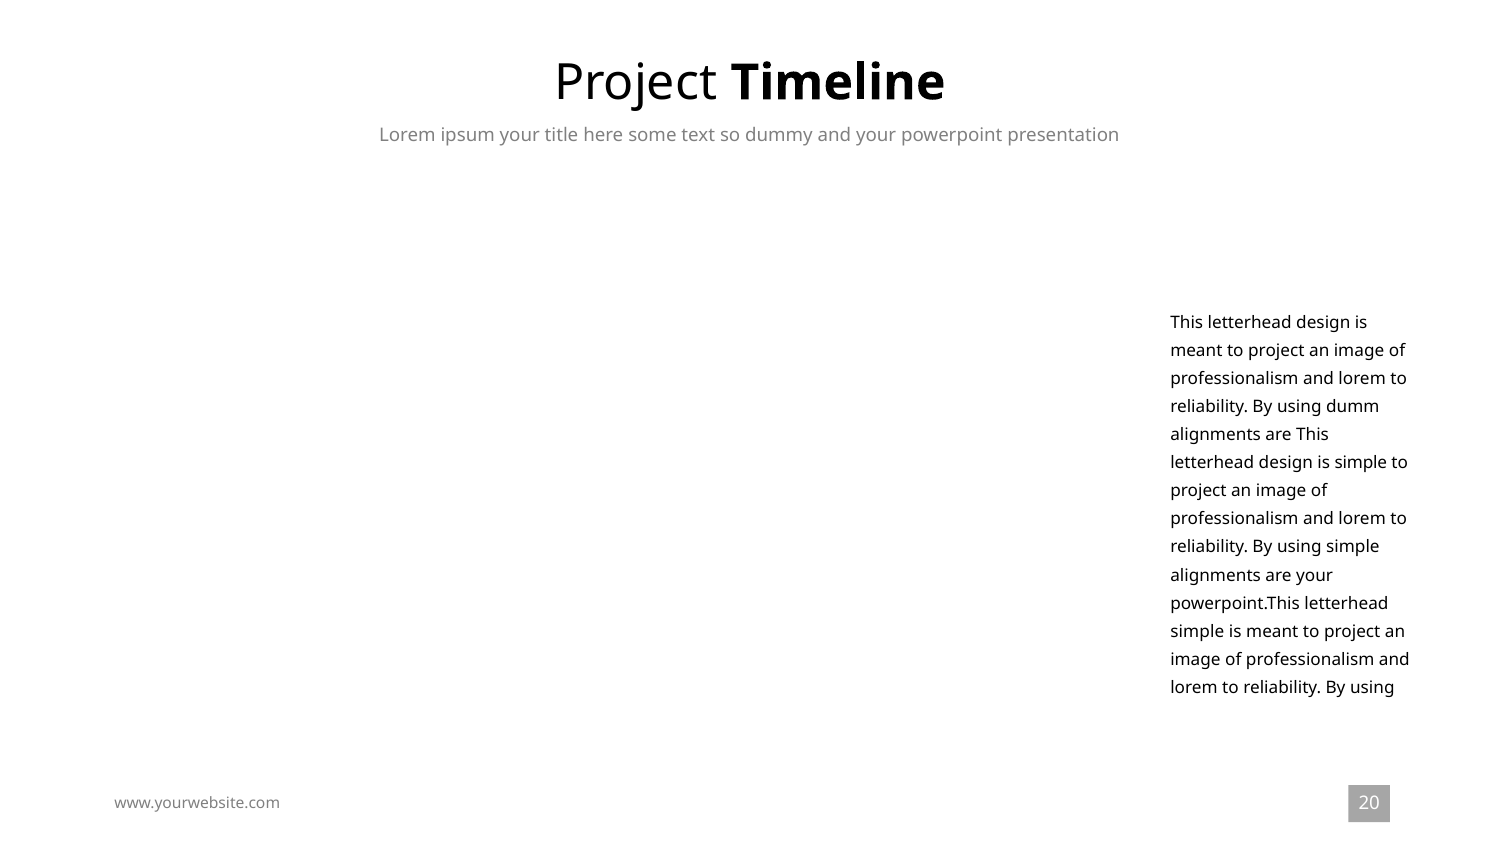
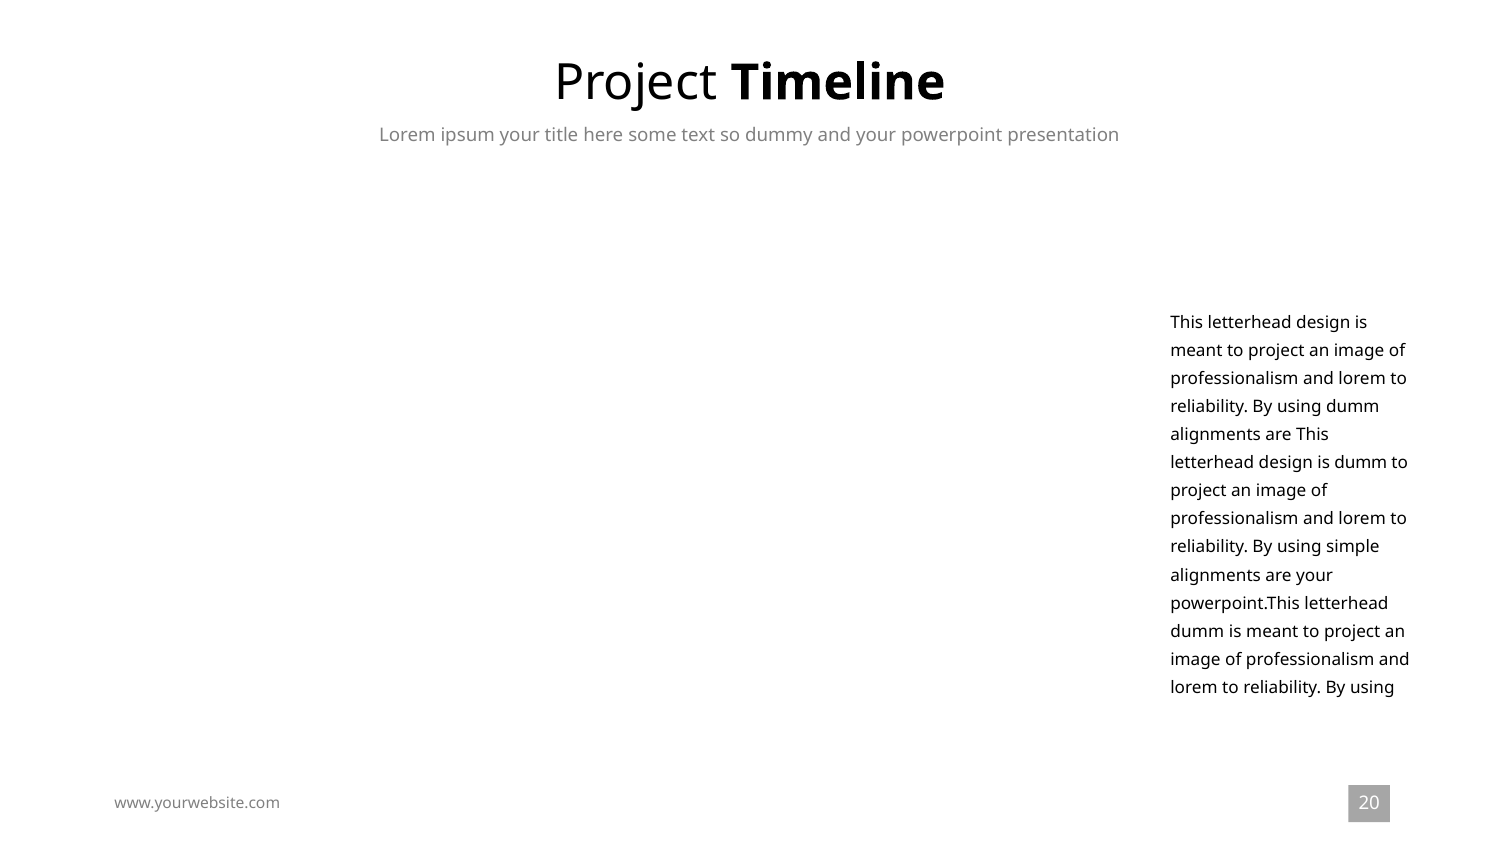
is simple: simple -> dumm (1361, 463)
simple: simple -> dumm (1197, 632)
